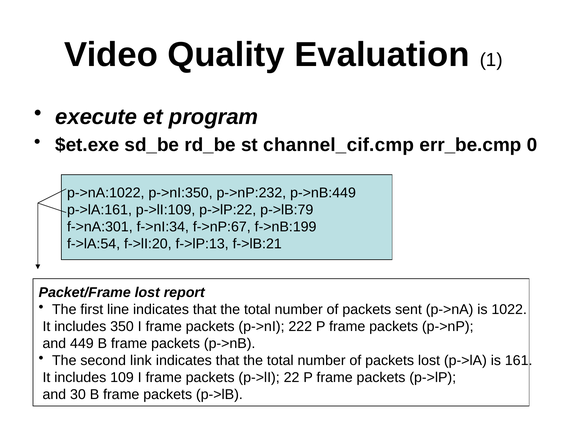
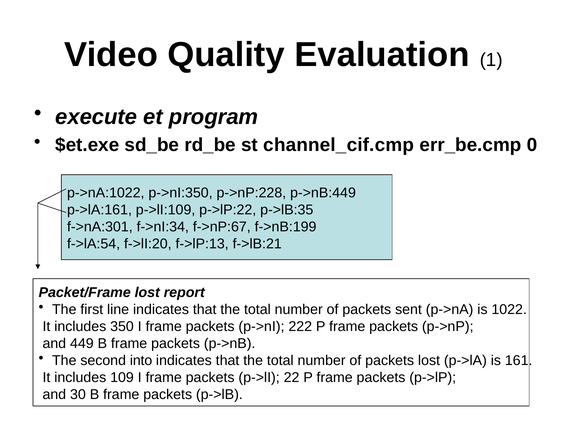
p->nP:232: p->nP:232 -> p->nP:228 (251, 193)
p->lB:79: p->lB:79 -> p->lB:35 (287, 210)
link: link -> into (141, 361)
